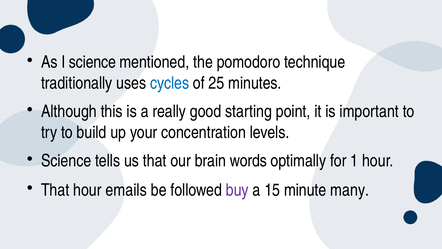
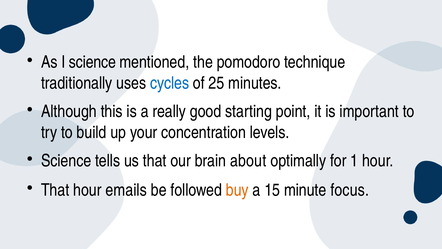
words: words -> about (248, 161)
buy colour: purple -> orange (237, 190)
many: many -> focus (350, 190)
